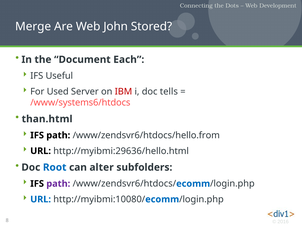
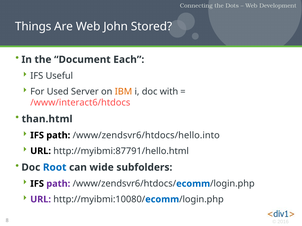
Merge: Merge -> Things (33, 27)
IBM colour: red -> orange (123, 92)
tells: tells -> with (169, 92)
/www/systems6/htdocs: /www/systems6/htdocs -> /www/interact6/htdocs (80, 103)
/www/zendsvr6/htdocs/hello.from: /www/zendsvr6/htdocs/hello.from -> /www/zendsvr6/htdocs/hello.into (146, 136)
http://myibmi:29636/hello.html: http://myibmi:29636/hello.html -> http://myibmi:87791/hello.html (121, 151)
alter: alter -> wide (102, 168)
URL colour: blue -> purple (41, 200)
